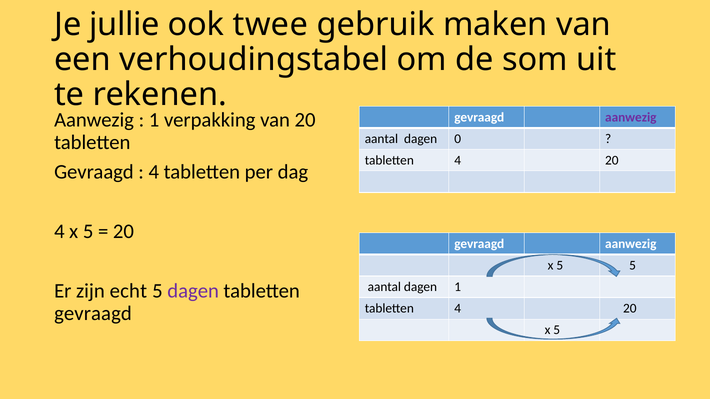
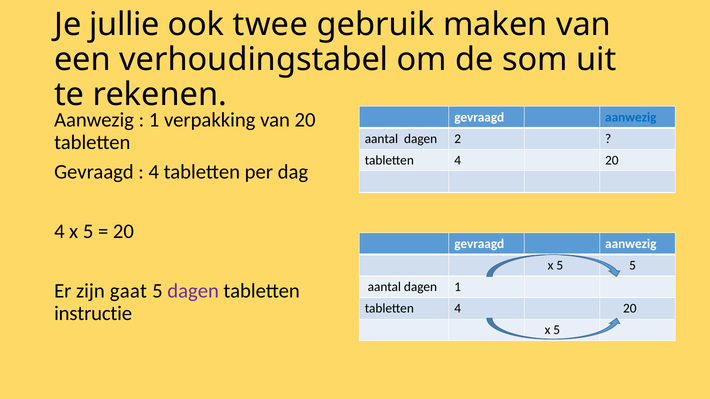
aanwezig colour: purple -> blue (631, 117)
0: 0 -> 2 (458, 139)
echt: echt -> gaat (128, 291)
gevraagd: gevraagd -> instructie (93, 314)
